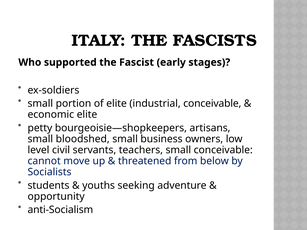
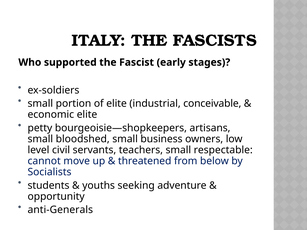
small conceivable: conceivable -> respectable (223, 150)
anti-Socialism: anti-Socialism -> anti-Generals (60, 210)
